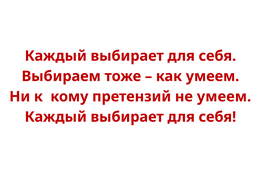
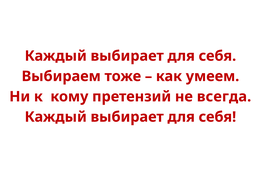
не умеем: умеем -> всегда (224, 96)
